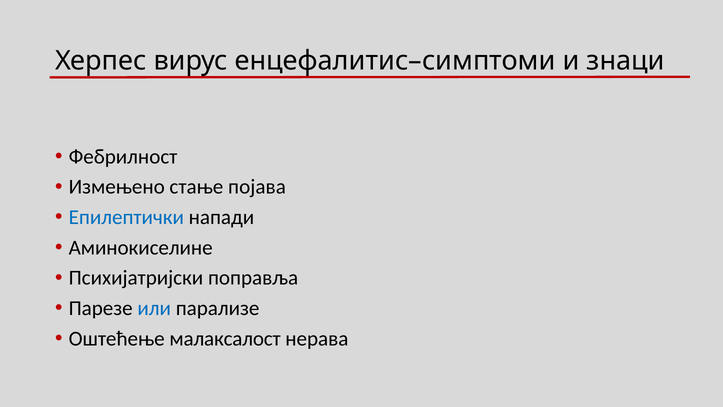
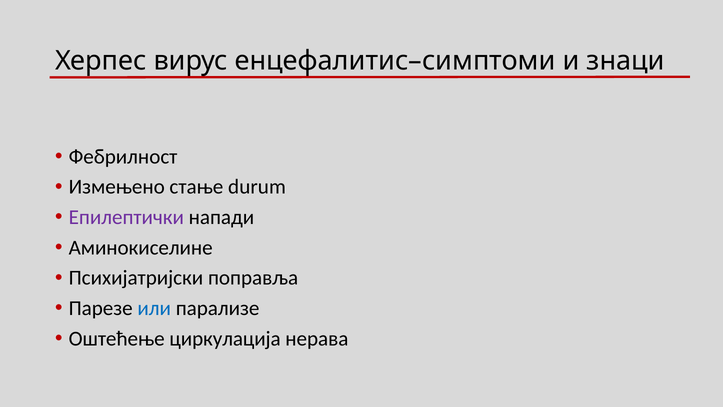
појава: појава -> durum (257, 187)
Епилептички colour: blue -> purple (126, 217)
малаксалост: малаксалост -> циркулација (225, 338)
